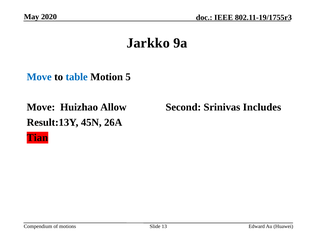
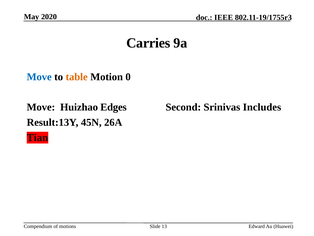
Jarkko: Jarkko -> Carries (148, 43)
table colour: blue -> orange (77, 77)
5: 5 -> 0 (128, 77)
Allow: Allow -> Edges (114, 107)
